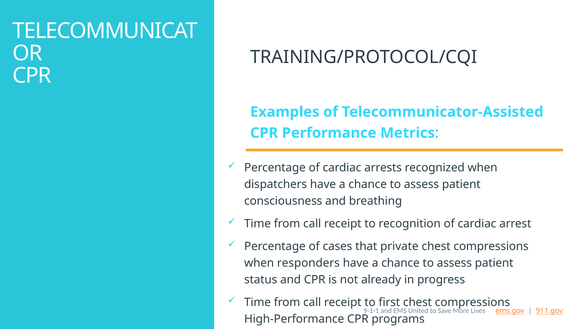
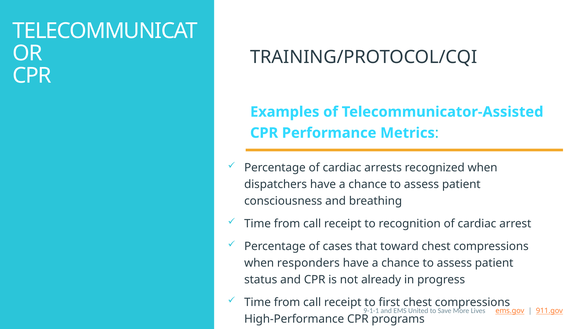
private: private -> toward (399, 246)
